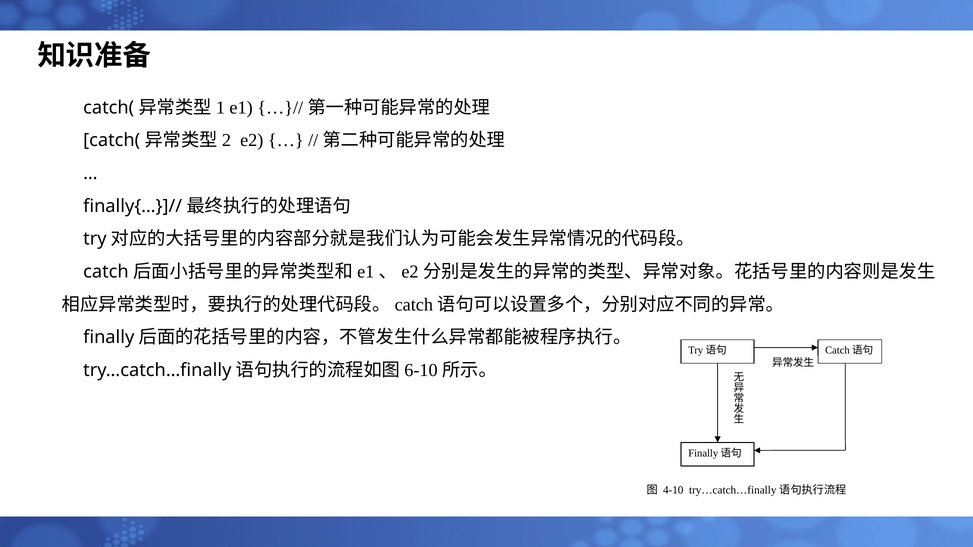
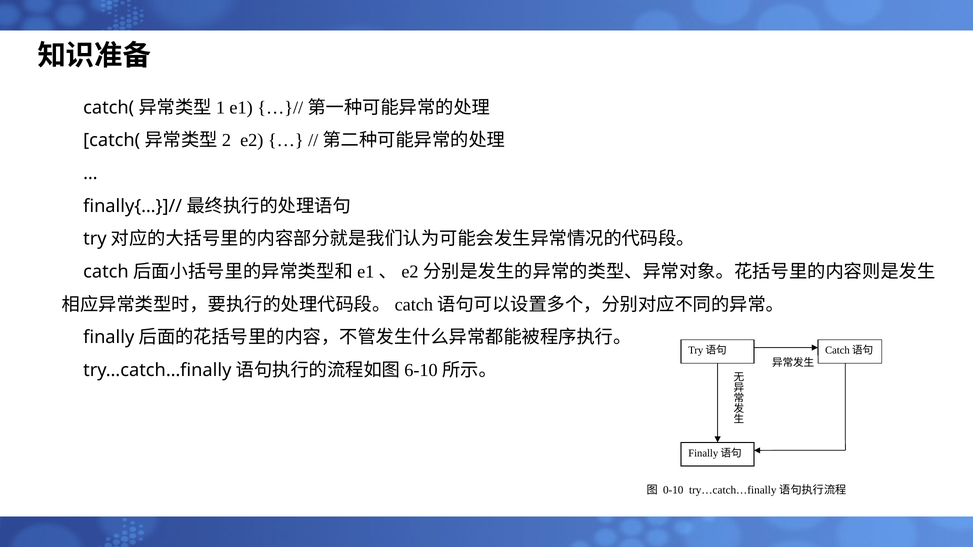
4-10: 4-10 -> 0-10 (673, 491)
